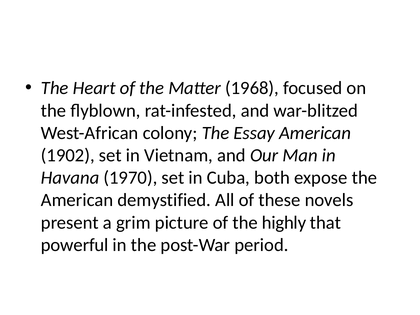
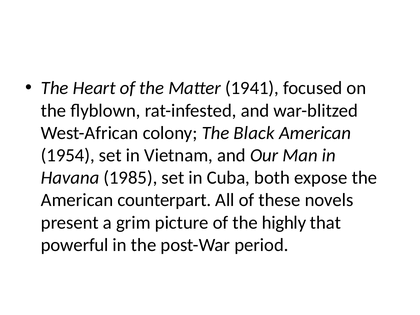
1968: 1968 -> 1941 (252, 88)
Essay: Essay -> Black (254, 133)
1902: 1902 -> 1954 (68, 155)
1970: 1970 -> 1985 (130, 178)
demystified: demystified -> counterpart (164, 200)
